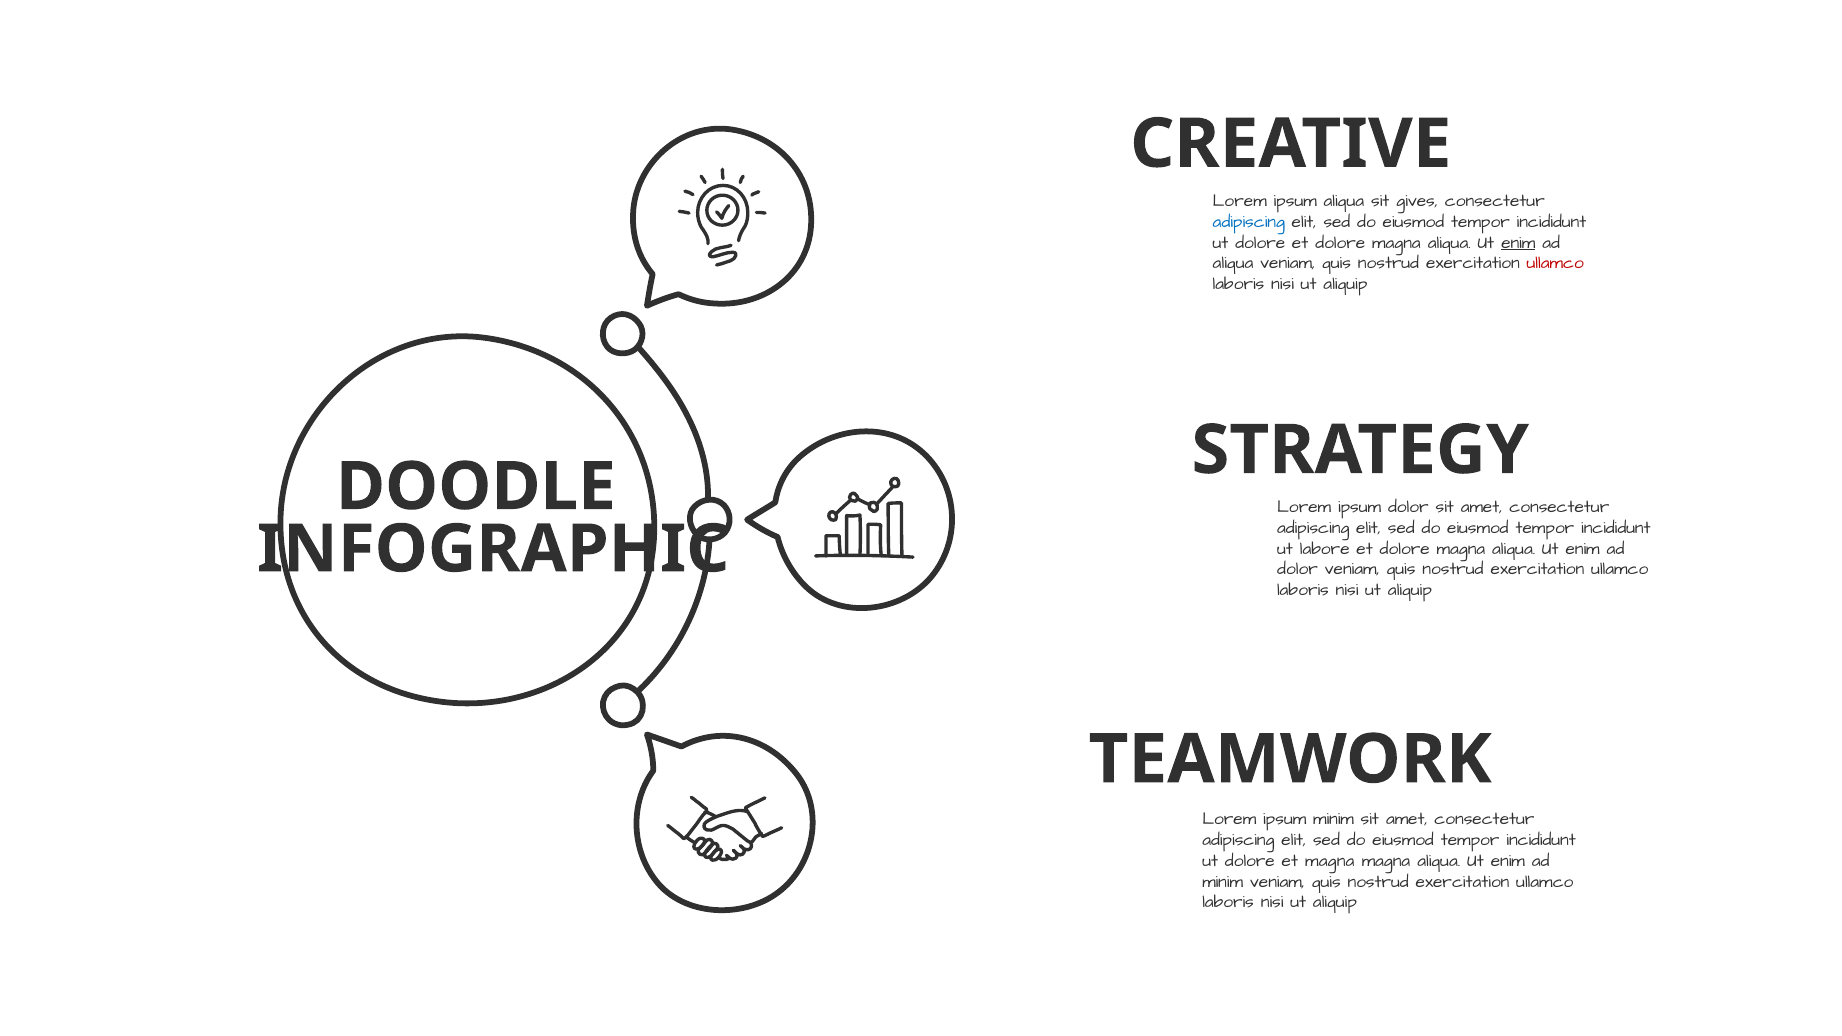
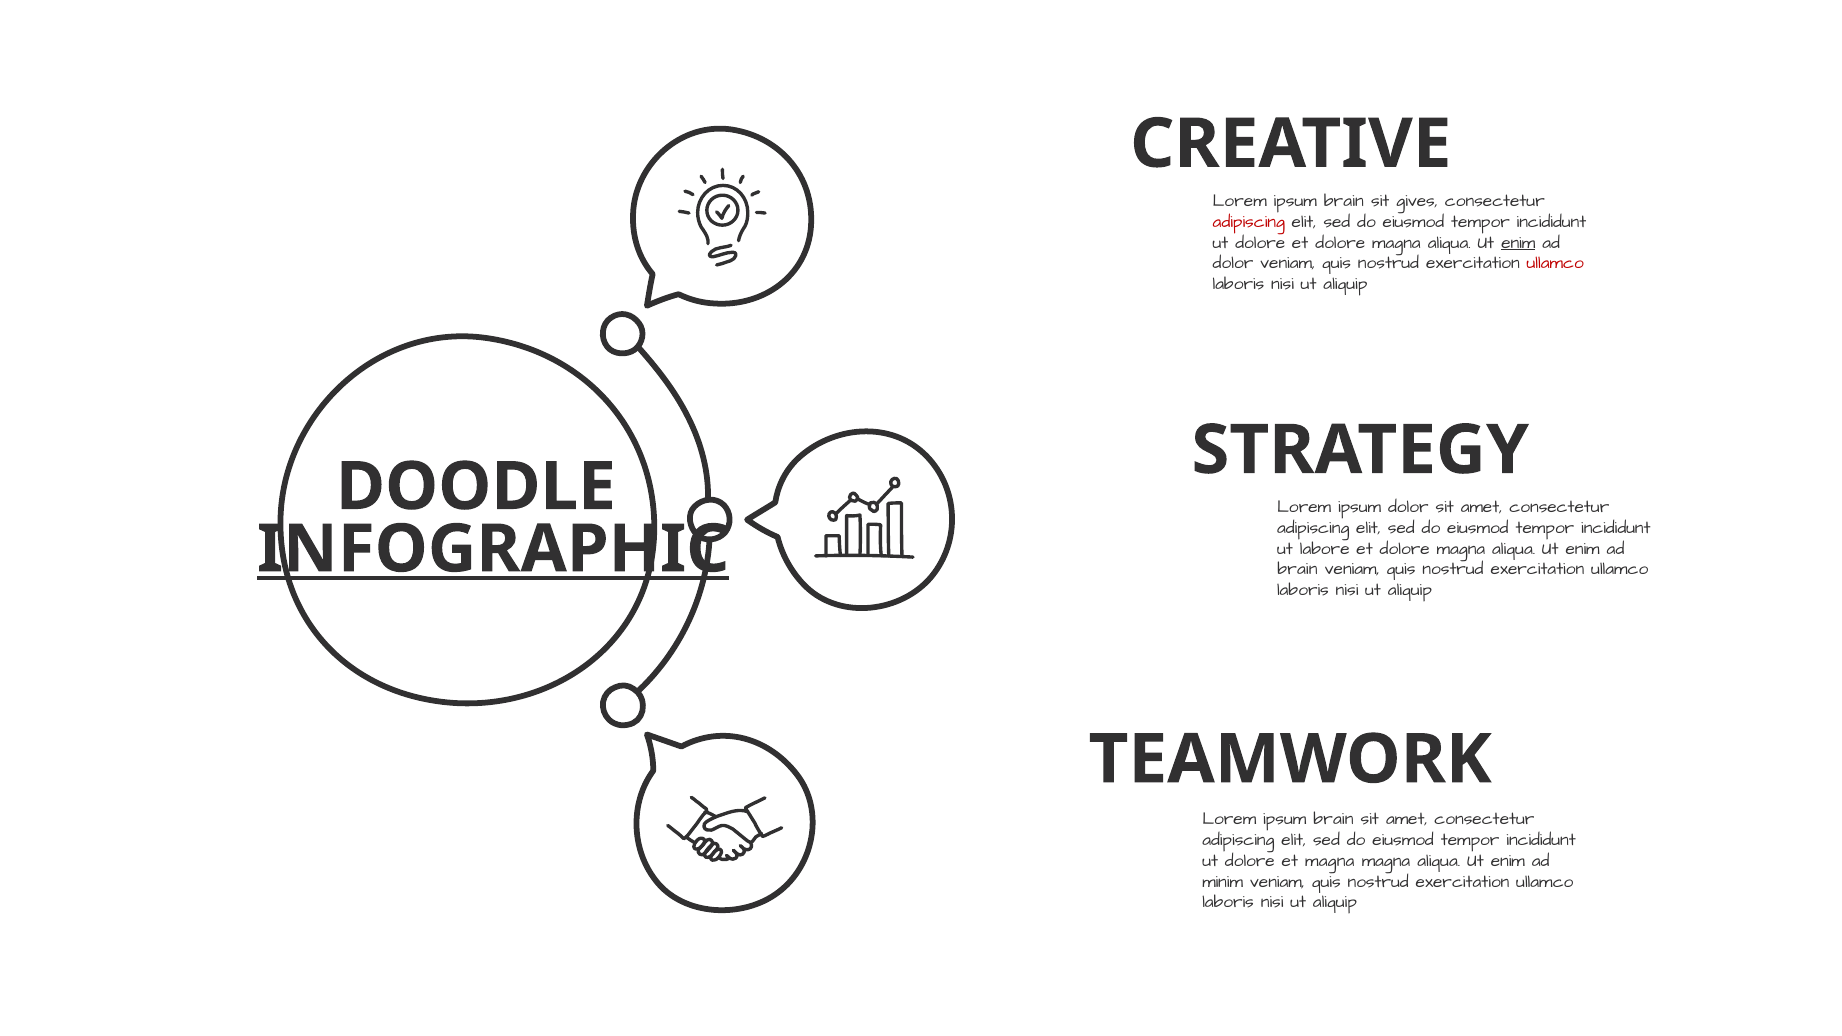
aliqua: aliqua -> brain (1344, 201)
adipiscing colour: blue -> red (1249, 222)
aliqua: aliqua -> dolor (1233, 263)
INFOGRAPHIC underline: none -> present (493, 549)
dolor: dolor -> brain (1297, 569)
minim: minim -> brain (1333, 819)
